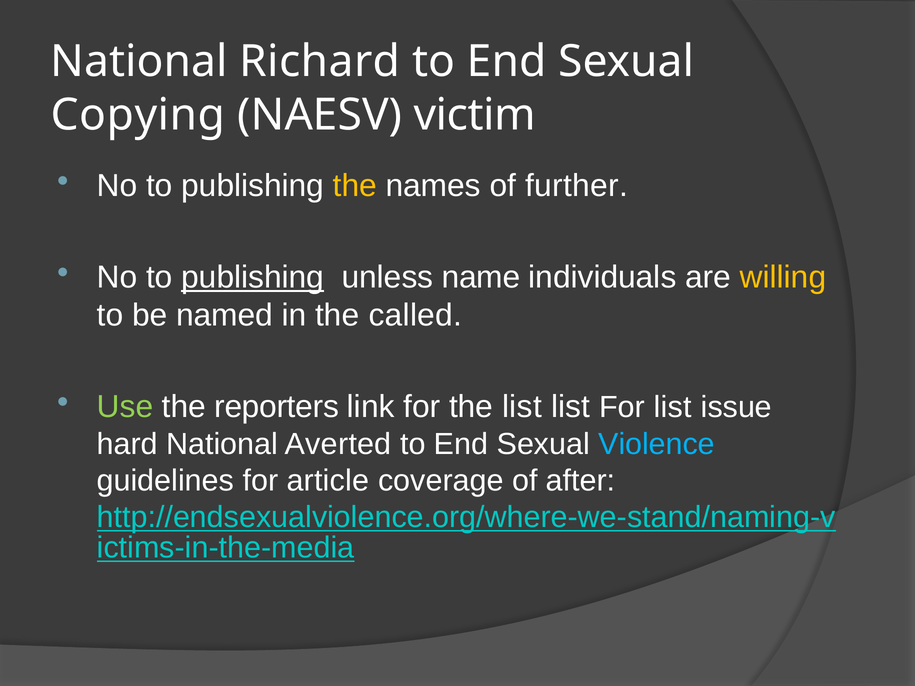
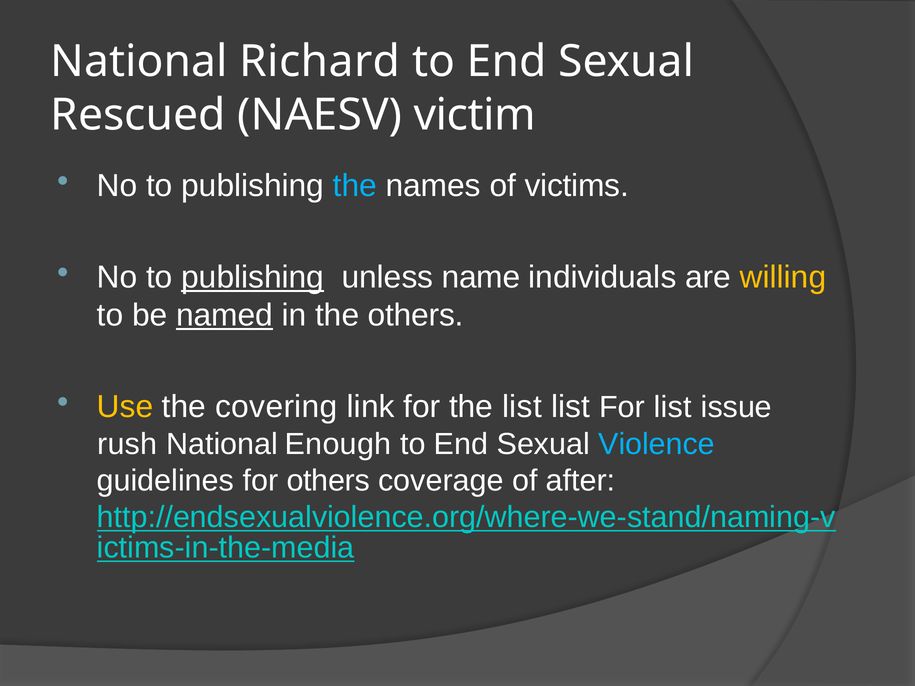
Copying: Copying -> Rescued (138, 115)
the colour: yellow -> light blue (355, 186)
further: further -> victims (577, 186)
named underline: none -> present (224, 316)
the called: called -> others (416, 316)
Use colour: light green -> yellow (125, 407)
reporters: reporters -> covering (276, 407)
hard: hard -> rush (127, 444)
Averted: Averted -> Enough (338, 444)
for article: article -> others (328, 481)
